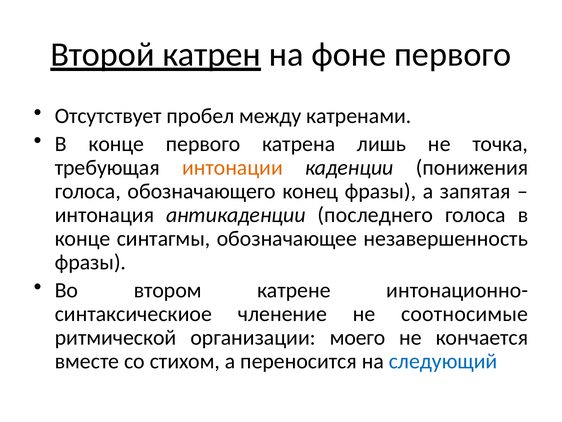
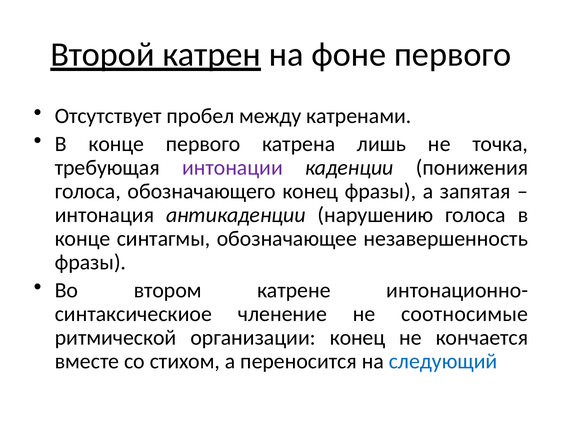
интонации colour: orange -> purple (232, 168)
последнего: последнего -> нарушению (375, 215)
организации моего: моего -> конец (358, 337)
